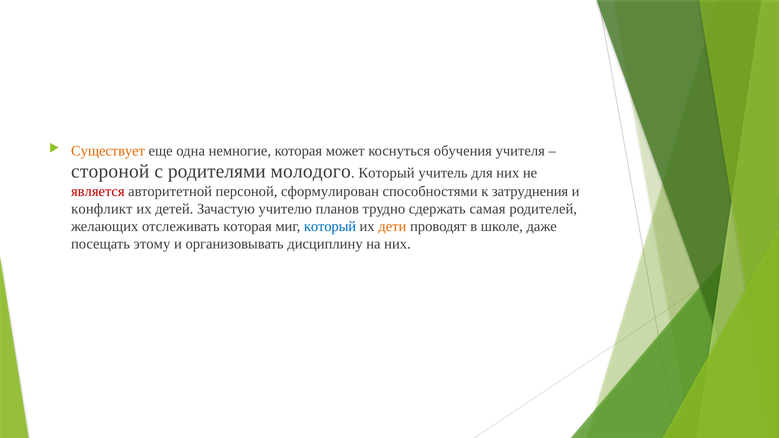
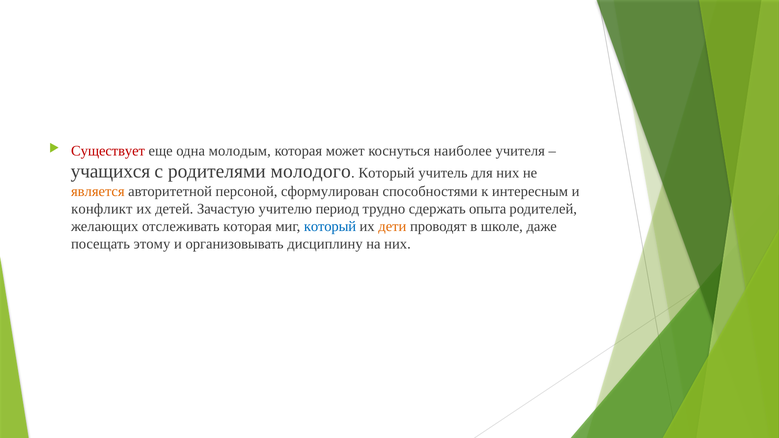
Существует colour: orange -> red (108, 151)
немногие: немногие -> молодым (240, 151)
обучения: обучения -> наиболее (463, 151)
стороной: стороной -> учащихся (110, 172)
является colour: red -> orange (98, 192)
затруднения: затруднения -> интересным (530, 192)
планов: планов -> период (337, 209)
самая: самая -> опыта (488, 209)
